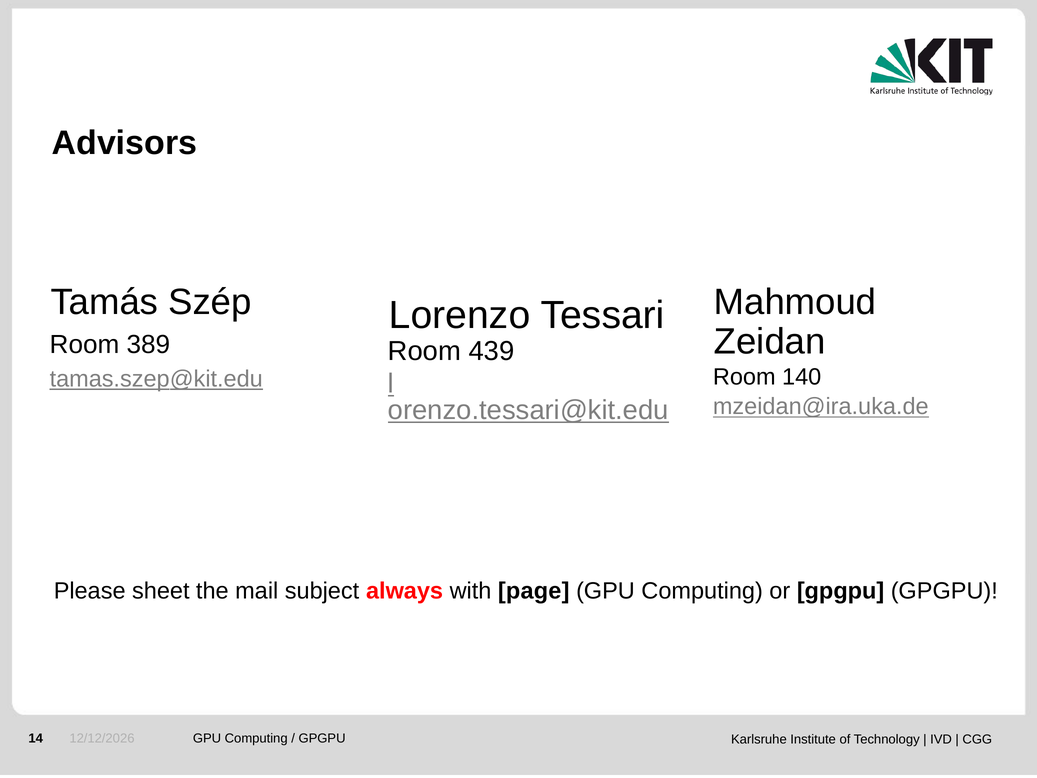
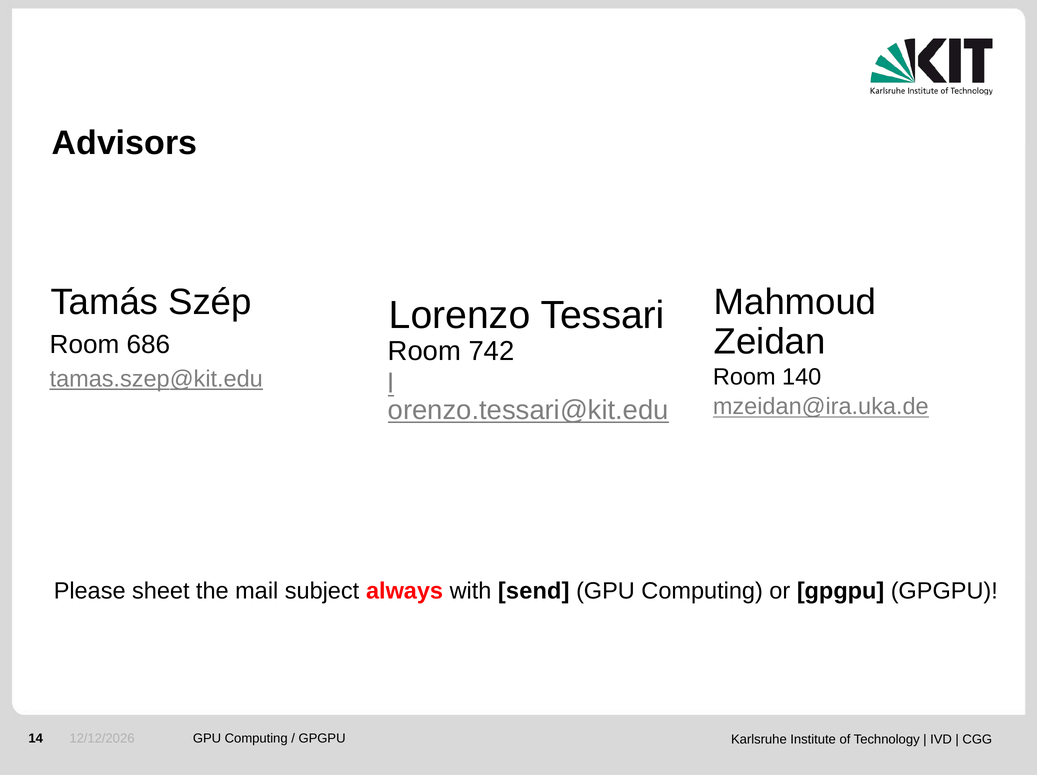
389: 389 -> 686 (148, 344)
439: 439 -> 742 (491, 351)
page: page -> send (534, 591)
